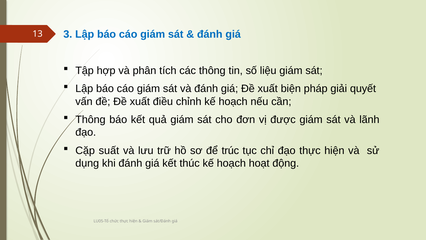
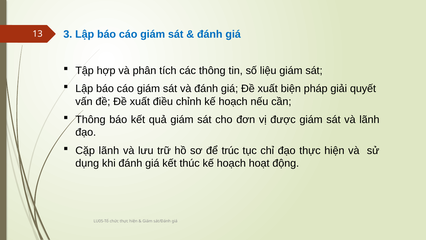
Cặp suất: suất -> lãnh (109, 150)
